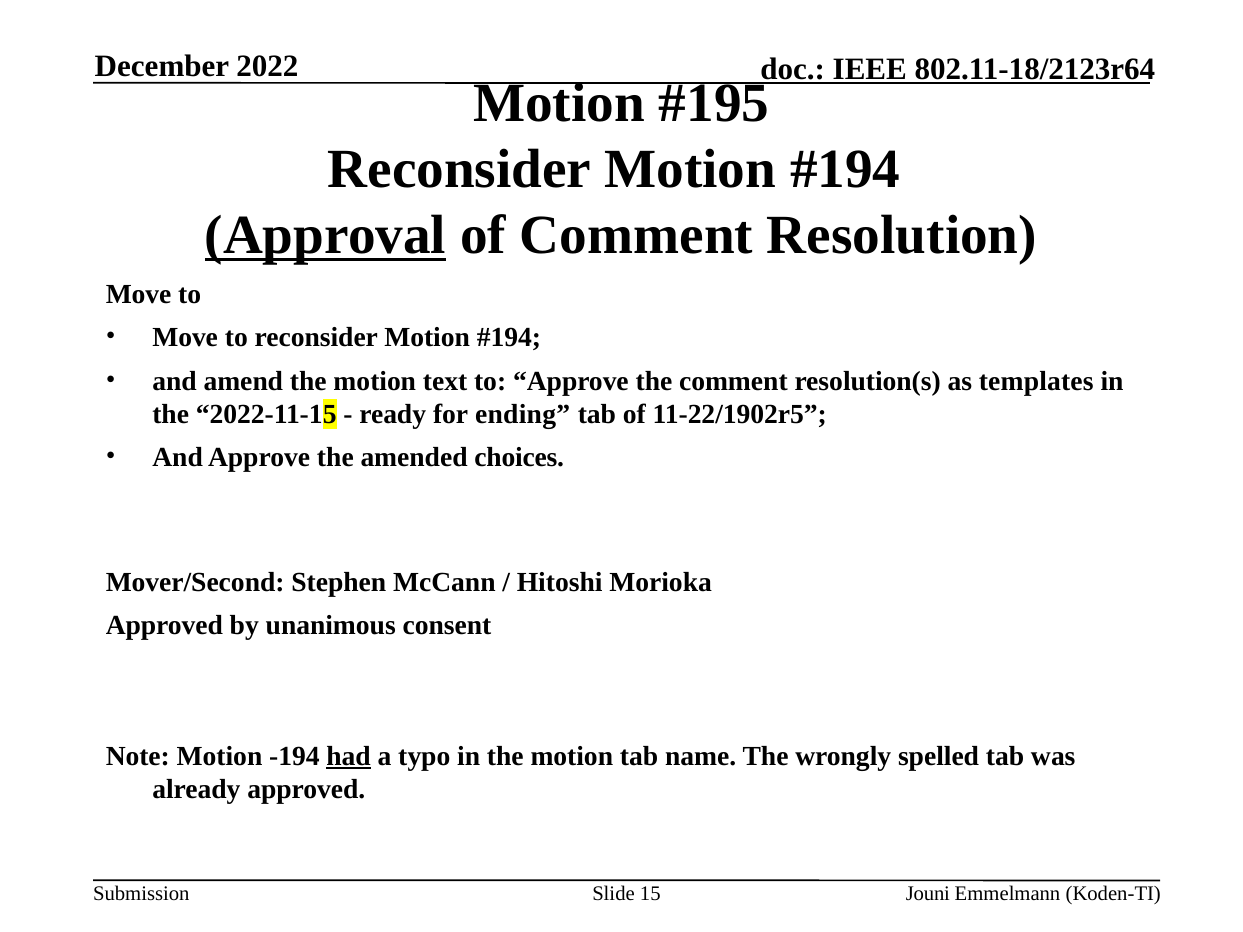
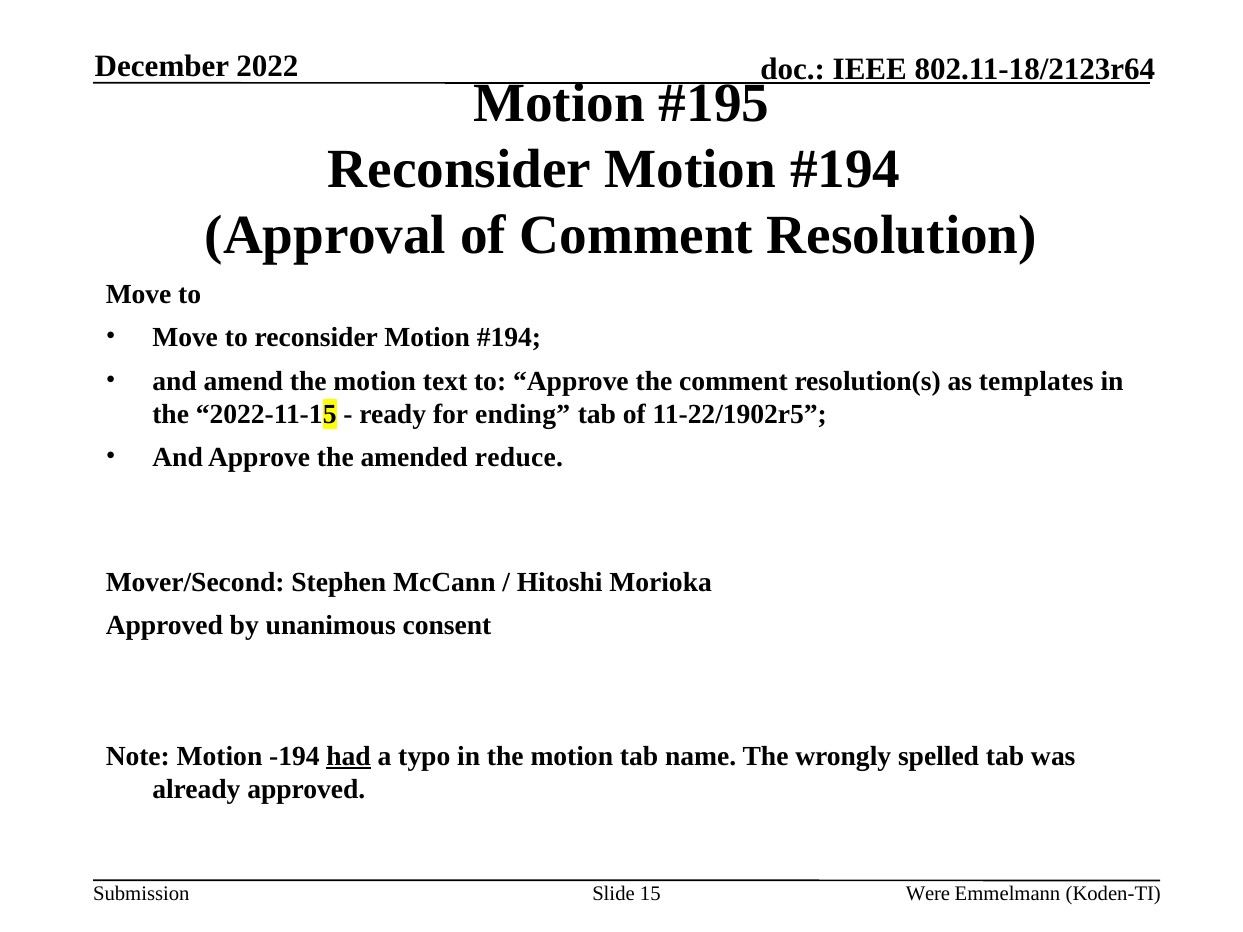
Approval underline: present -> none (326, 236)
choices: choices -> reduce (519, 458)
Jouni: Jouni -> Were (928, 894)
